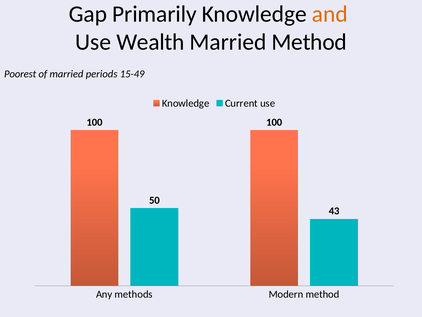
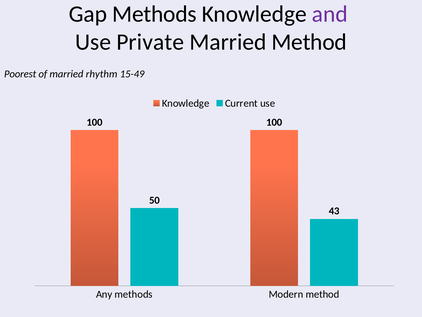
Gap Primarily: Primarily -> Methods (155, 14)
and colour: orange -> purple (330, 14)
Wealth: Wealth -> Private (150, 42)
periods: periods -> rhythm (102, 74)
